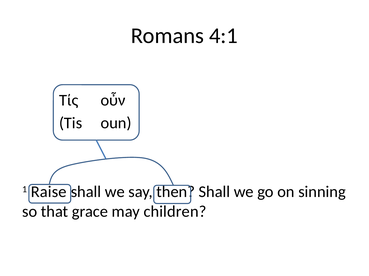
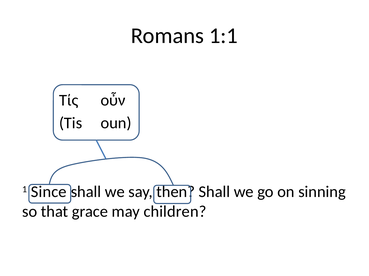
4:1: 4:1 -> 1:1 (223, 36)
Raise: Raise -> Since (49, 192)
